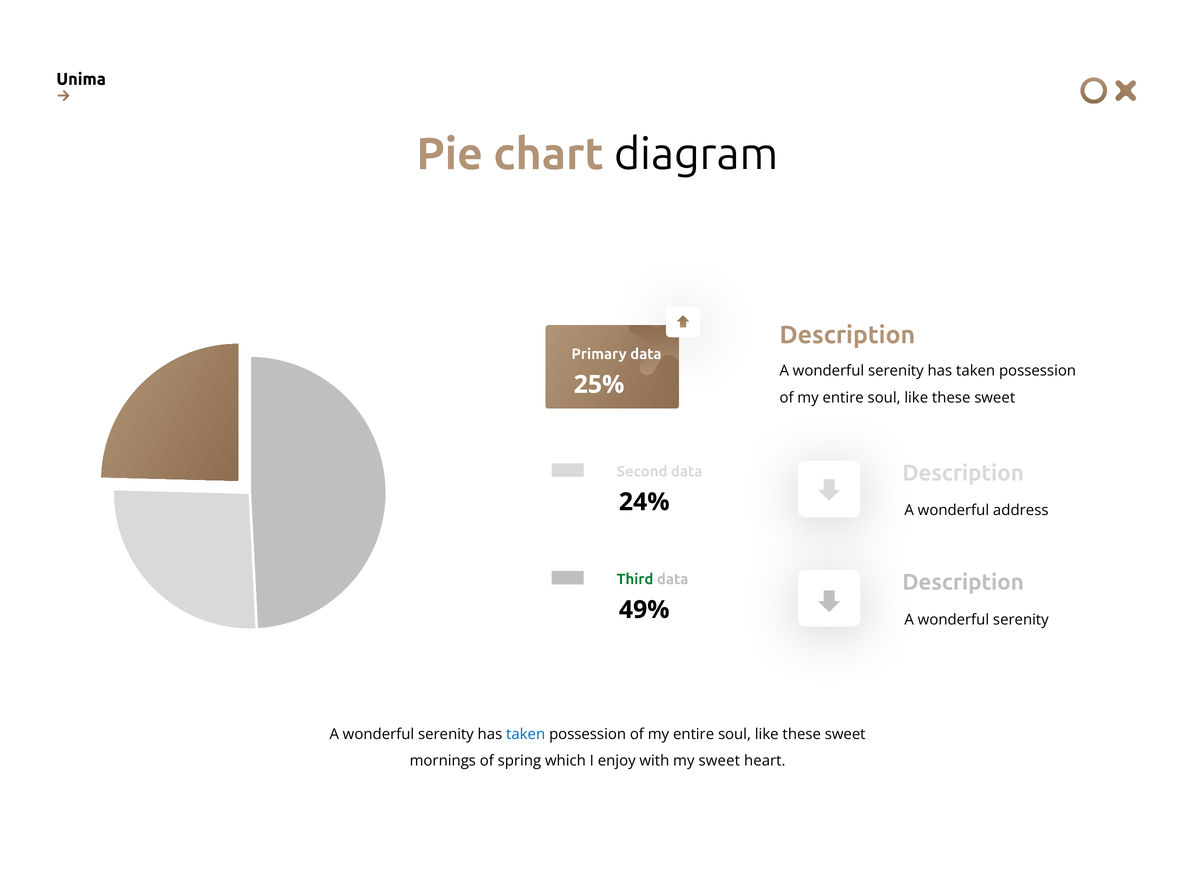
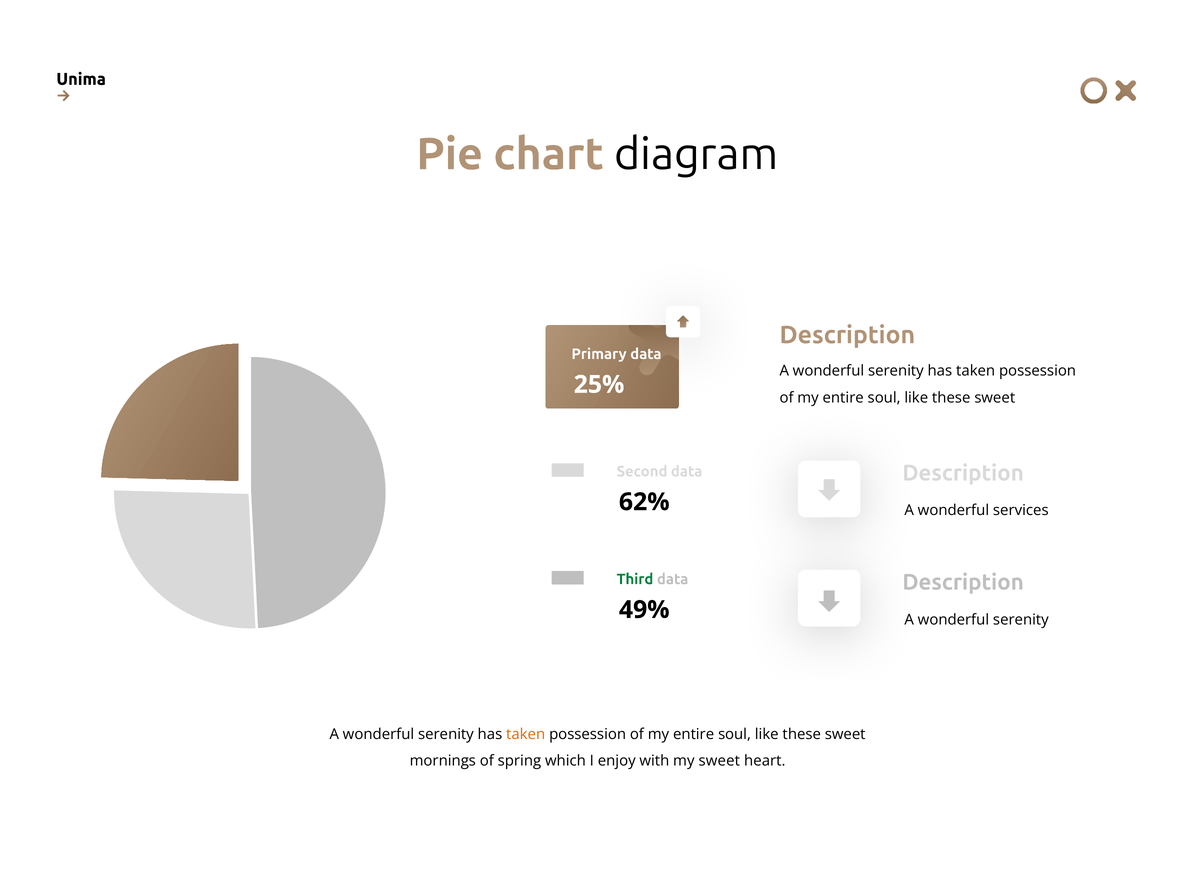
24%: 24% -> 62% (644, 502)
address: address -> services (1021, 511)
taken colour: blue -> orange (526, 734)
